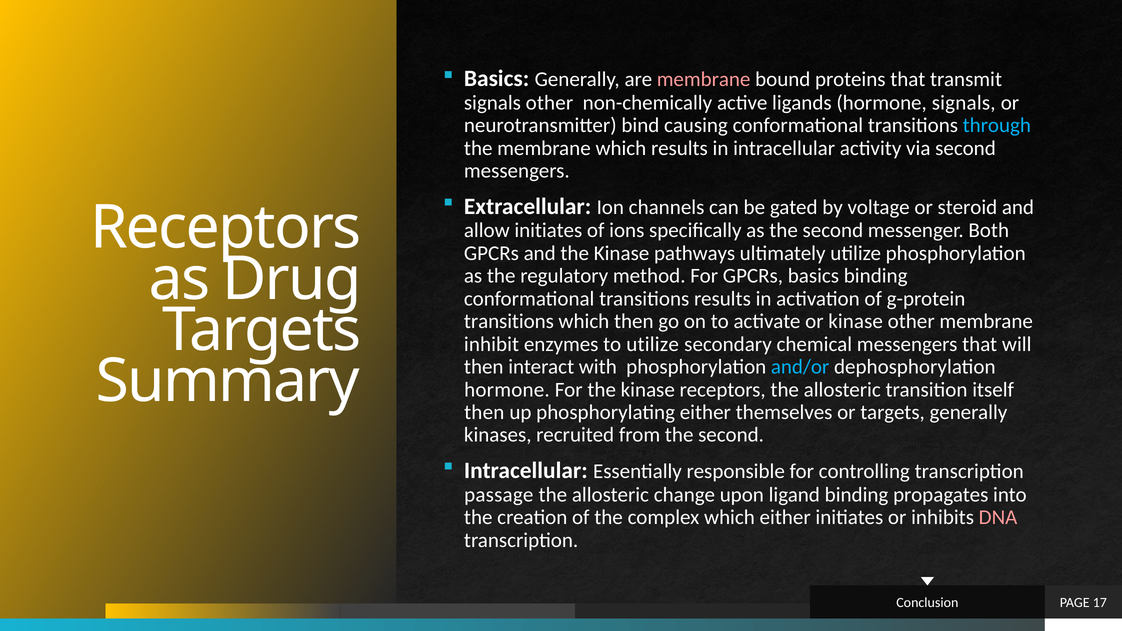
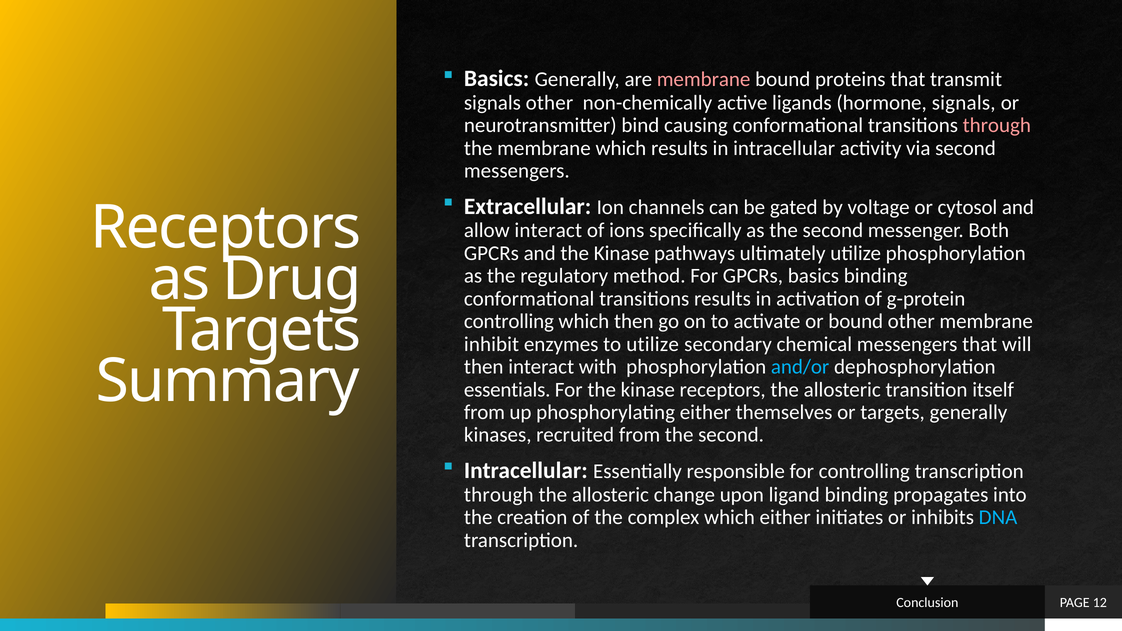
through colour: light blue -> pink (997, 125)
steroid: steroid -> cytosol (967, 207)
allow initiates: initiates -> interact (548, 231)
transitions: transitions -> controlling (509, 321)
or kinase: kinase -> bound (856, 321)
hormone: hormone -> essentials (507, 390)
then: then -> from (484, 412)
passage: passage -> through (499, 495)
DNA colour: pink -> light blue (998, 517)
17: 17 -> 12 (1100, 603)
